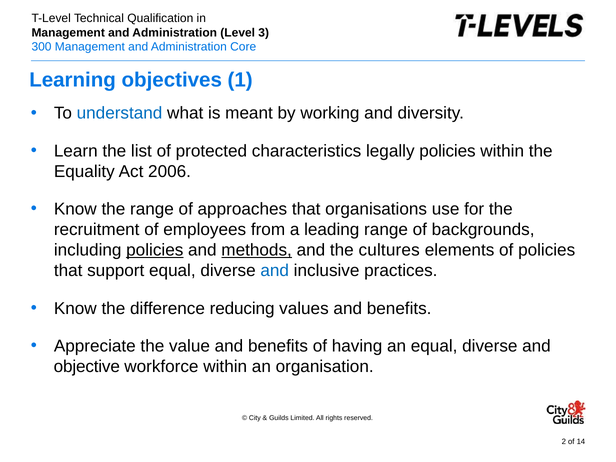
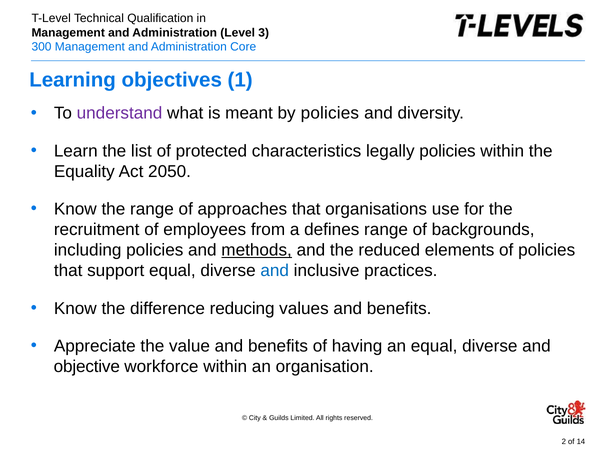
understand colour: blue -> purple (120, 113)
by working: working -> policies (330, 113)
2006: 2006 -> 2050 (170, 172)
leading: leading -> defines (332, 230)
policies underline: present -> none (155, 250)
cultures: cultures -> reduced (389, 250)
